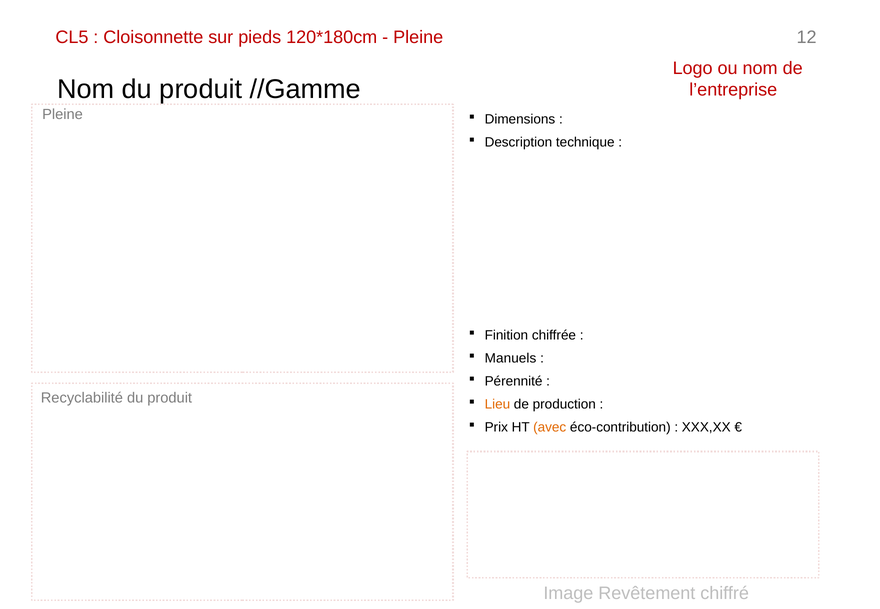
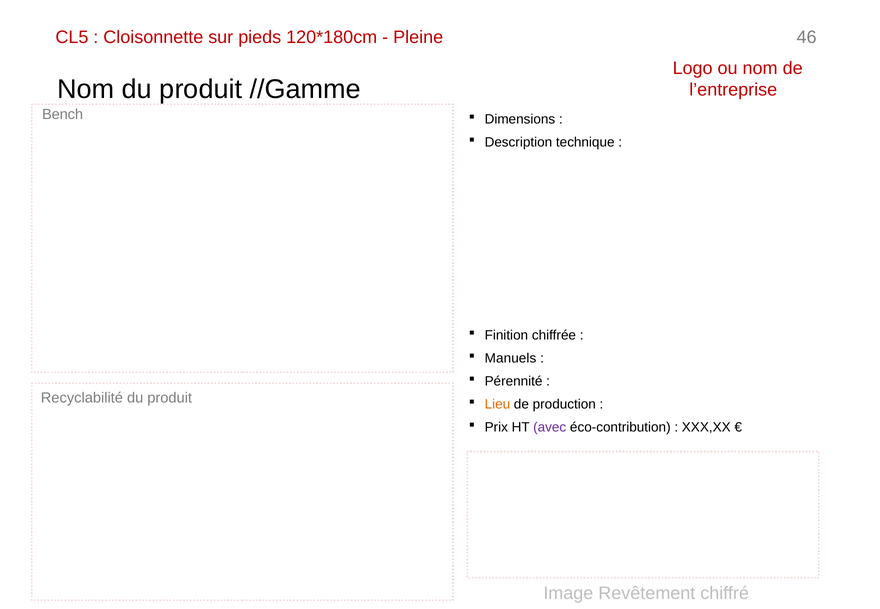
12: 12 -> 46 (807, 37)
Pleine: Pleine -> Bench (63, 115)
avec colour: orange -> purple (550, 427)
